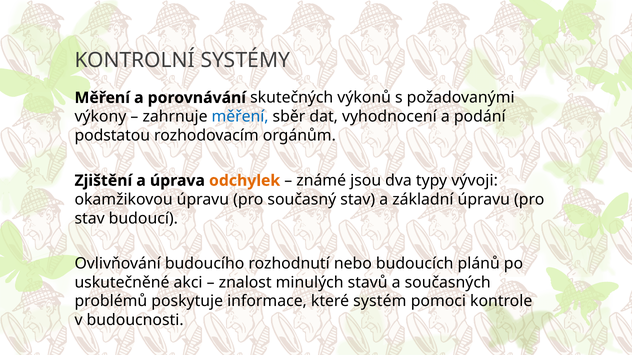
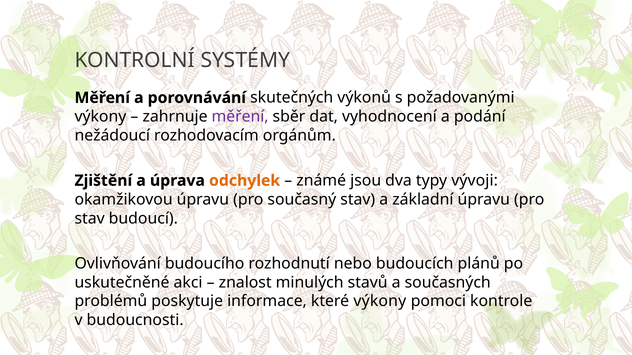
měření colour: blue -> purple (240, 117)
podstatou: podstatou -> nežádoucí (112, 136)
které systém: systém -> výkony (380, 302)
